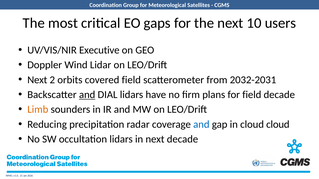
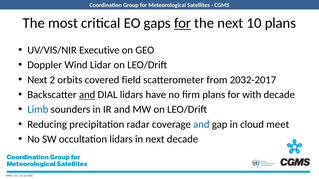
for underline: none -> present (183, 23)
10 users: users -> plans (280, 23)
2032-2031: 2032-2031 -> 2032-2017 (253, 80)
for field: field -> with (252, 95)
Limb colour: orange -> blue (38, 110)
cloud cloud: cloud -> meet (278, 125)
